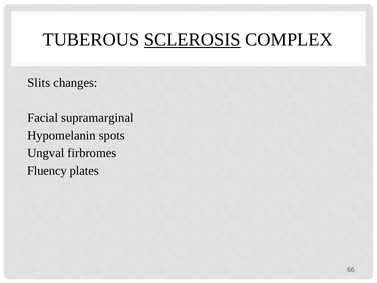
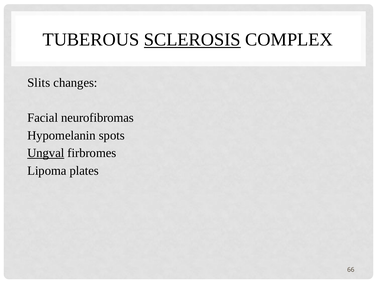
supramarginal: supramarginal -> neurofibromas (97, 118)
Ungval underline: none -> present (46, 153)
Fluency: Fluency -> Lipoma (47, 171)
